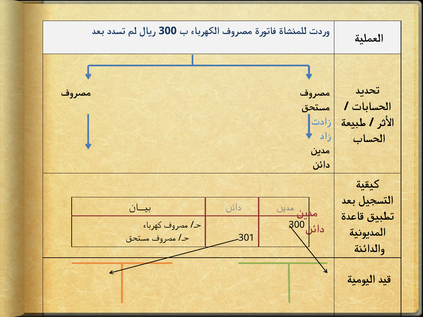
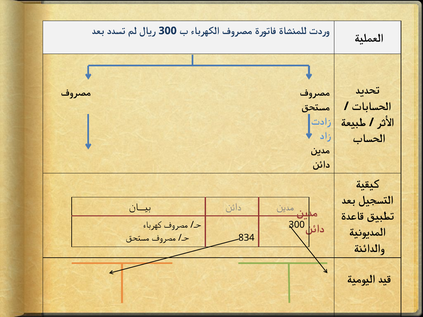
301: 301 -> 834 (246, 238)
